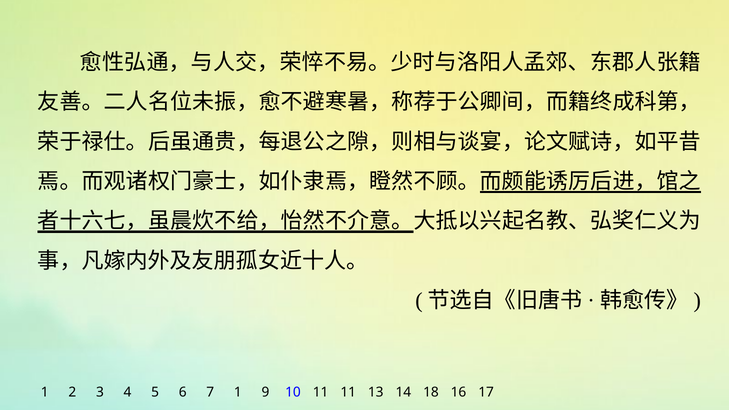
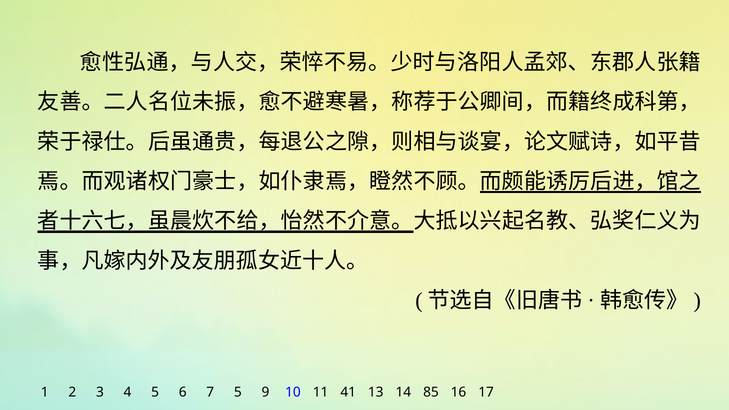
7 1: 1 -> 5 (238, 392)
10 11: 11 -> 41 (348, 392)
18: 18 -> 85 (431, 392)
